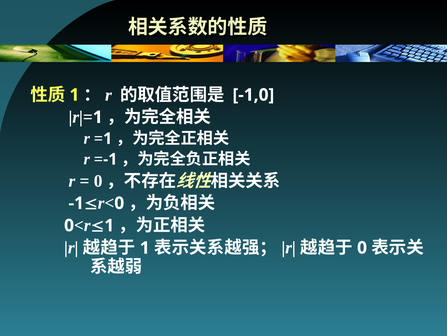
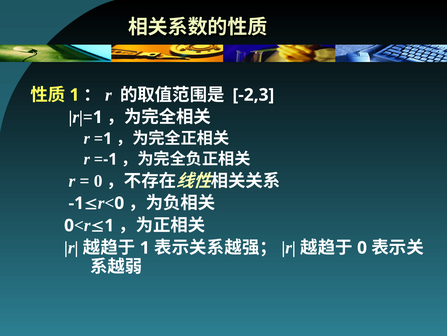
-1,0: -1,0 -> -2,3 (253, 95)
